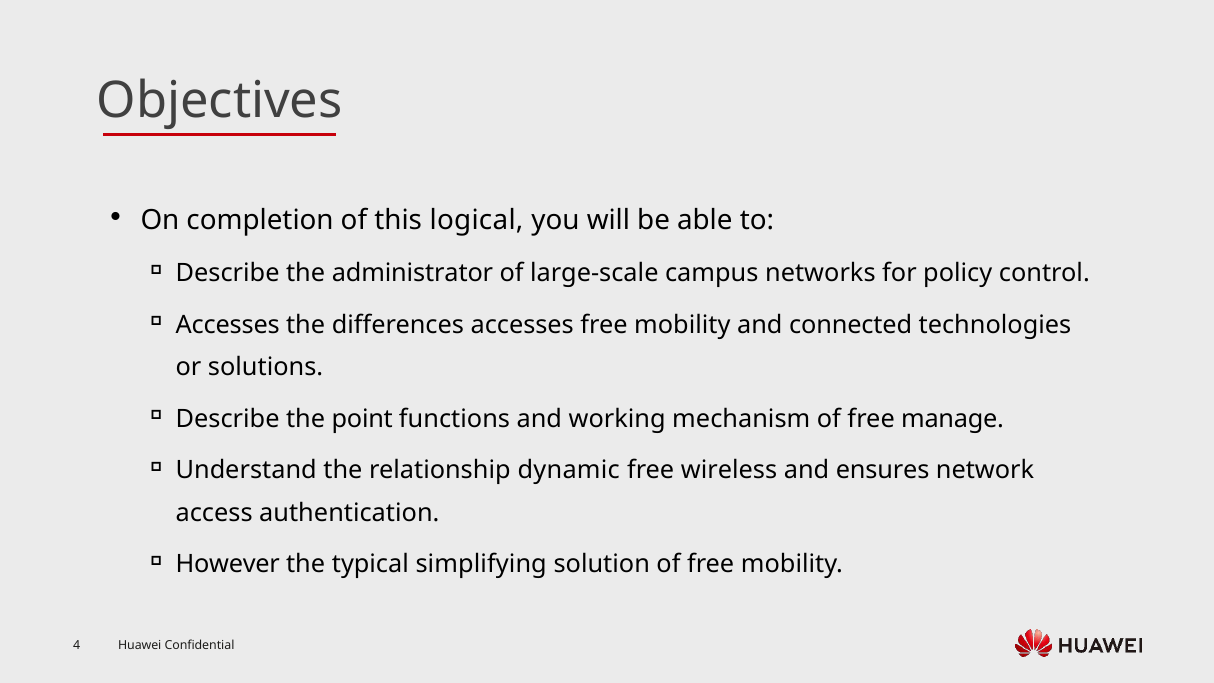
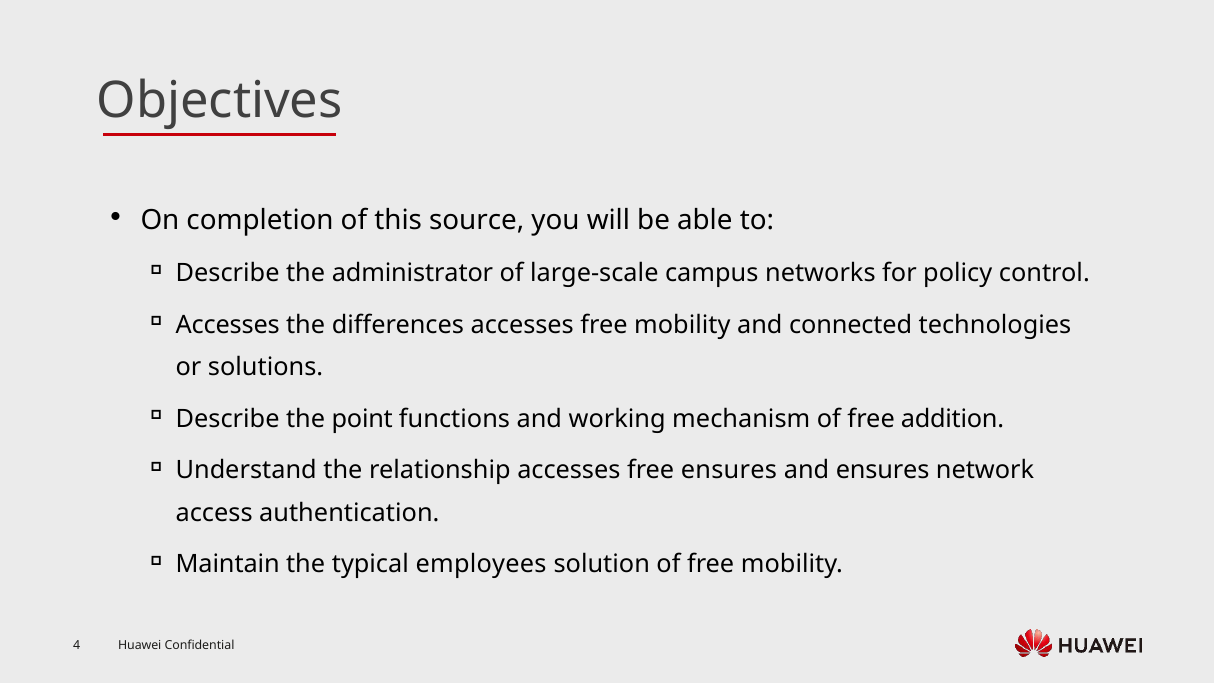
logical: logical -> source (477, 220)
manage: manage -> addition (952, 419)
relationship dynamic: dynamic -> accesses (569, 470)
free wireless: wireless -> ensures (729, 470)
However: However -> Maintain (228, 564)
simplifying: simplifying -> employees (481, 564)
